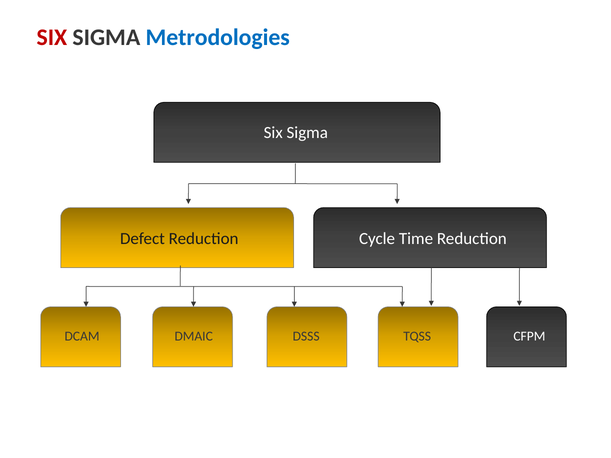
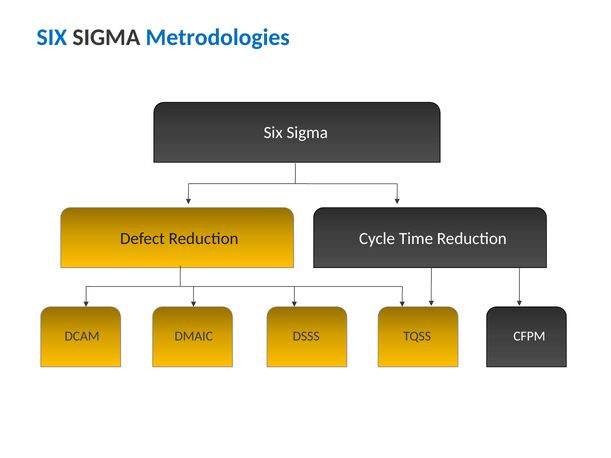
SIX colour: red -> blue (52, 37)
